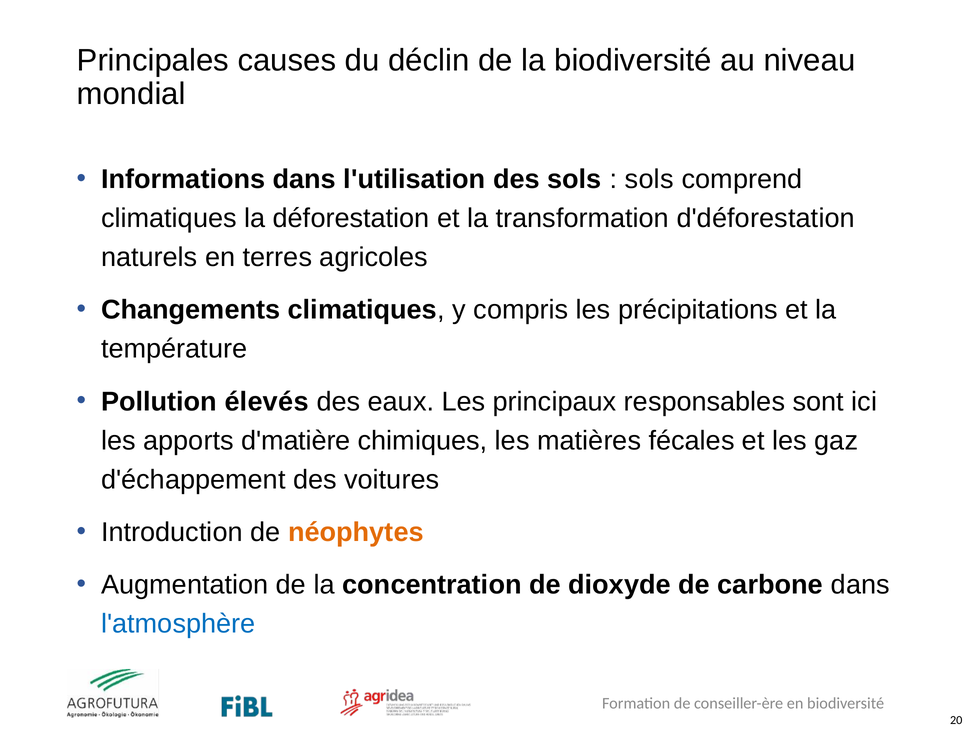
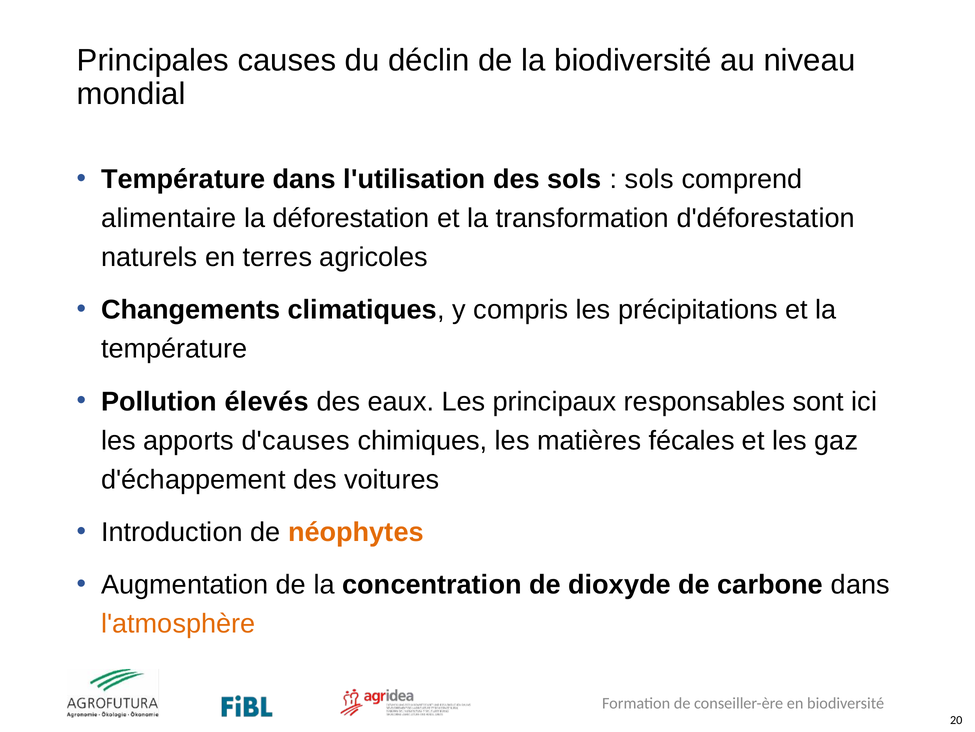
Informations: Informations -> Température (183, 179)
climatiques: climatiques -> alimentaire (169, 218)
d'matière: d'matière -> d'causes (296, 440)
l'atmosphère colour: blue -> orange (178, 623)
